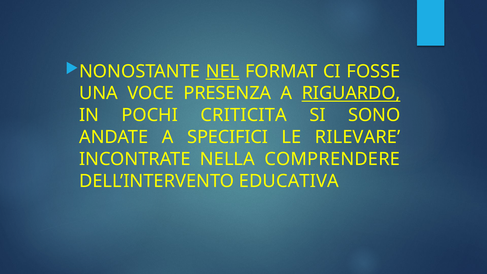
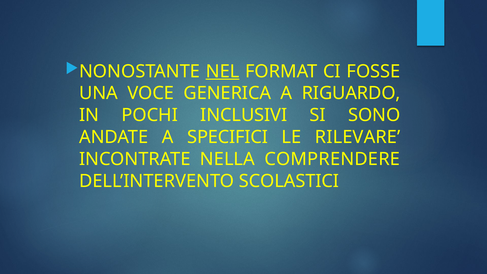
PRESENZA: PRESENZA -> GENERICA (227, 93)
RIGUARDO underline: present -> none (351, 93)
CRITICITA: CRITICITA -> INCLUSIVI (244, 115)
EDUCATIVA: EDUCATIVA -> SCOLASTICI (289, 181)
